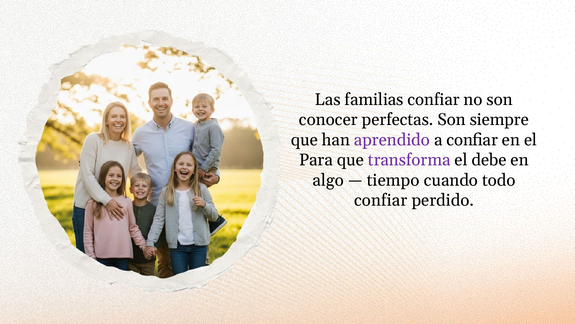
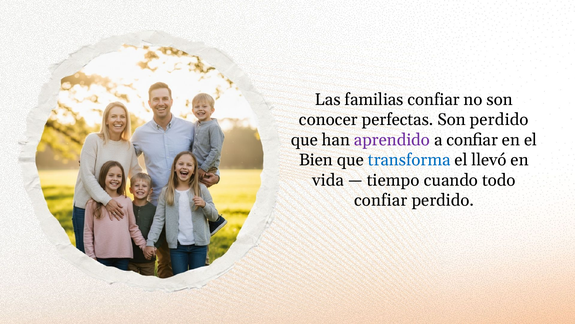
Son siempre: siempre -> perdido (499, 120)
Para: Para -> Bien (316, 160)
transforma colour: purple -> blue (409, 160)
debe: debe -> llevó (489, 160)
algo: algo -> vida (328, 180)
